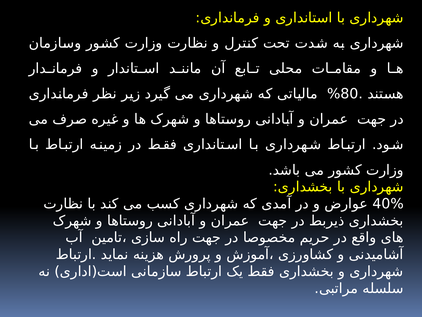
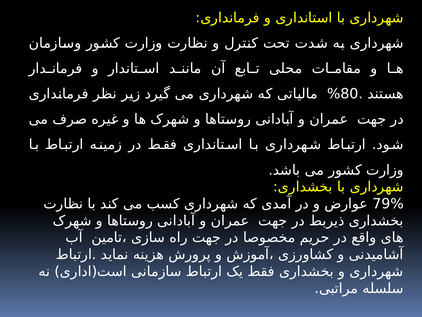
40%: 40% -> 79% (388, 204)
